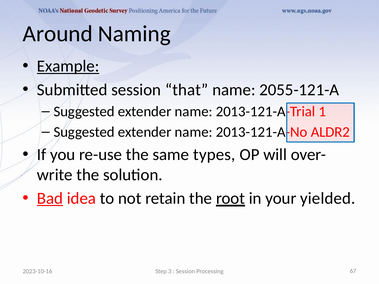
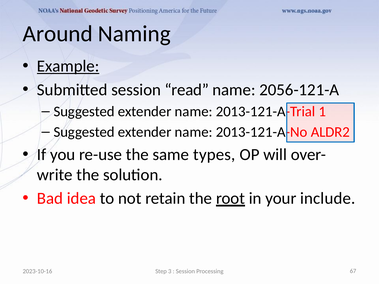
that: that -> read (187, 90)
2055-121-A: 2055-121-A -> 2056-121-A (299, 90)
Bad underline: present -> none (50, 199)
yielded: yielded -> include (328, 199)
